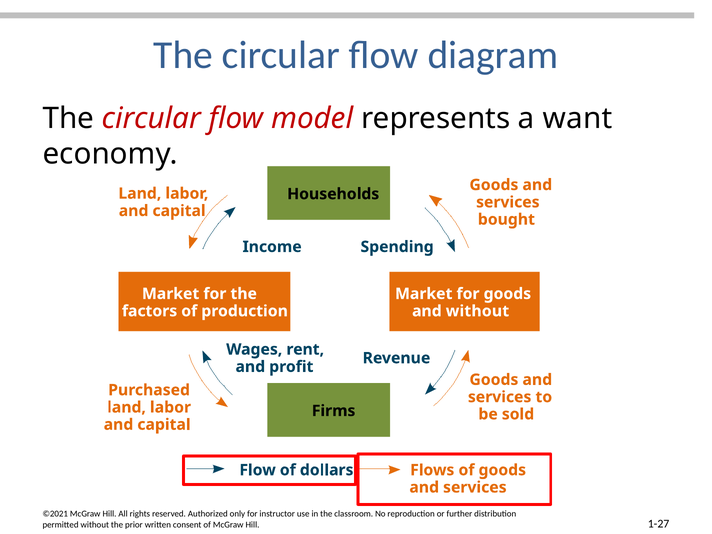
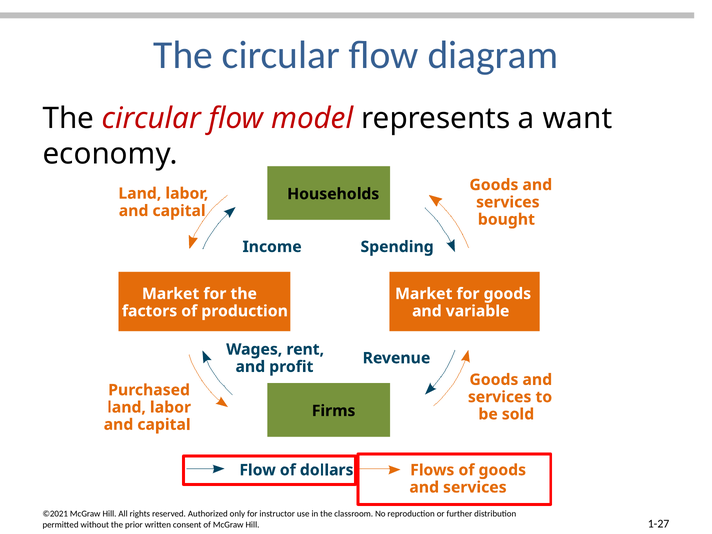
and without: without -> variable (478, 311)
